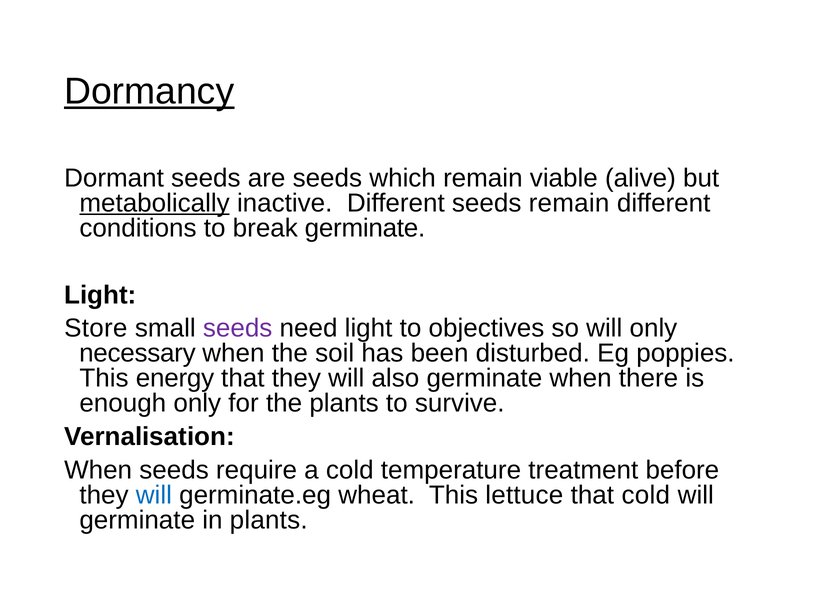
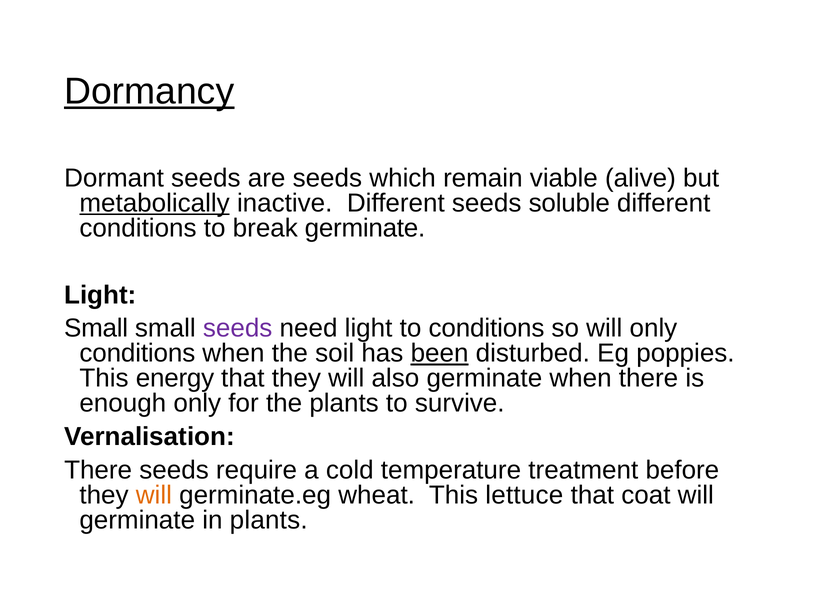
seeds remain: remain -> soluble (569, 203)
Store: Store -> Small (96, 329)
to objectives: objectives -> conditions (487, 329)
necessary: necessary -> conditions (137, 353)
been underline: none -> present (440, 353)
When: When -> There (98, 470)
will colour: blue -> orange (154, 495)
that cold: cold -> coat (646, 495)
